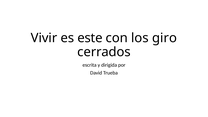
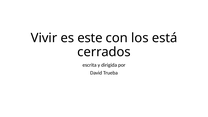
giro: giro -> está (165, 38)
